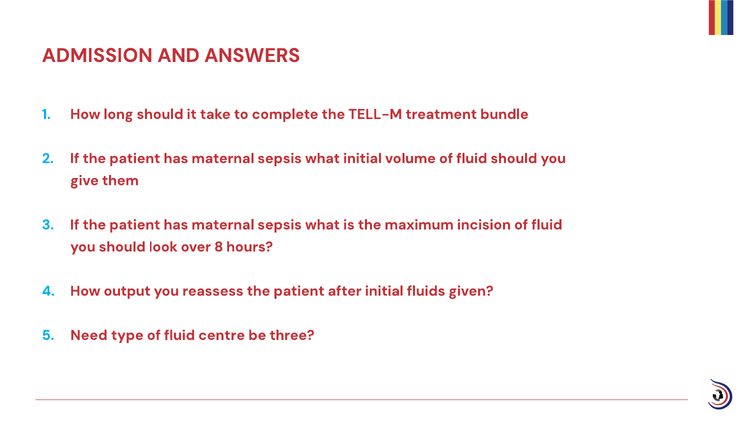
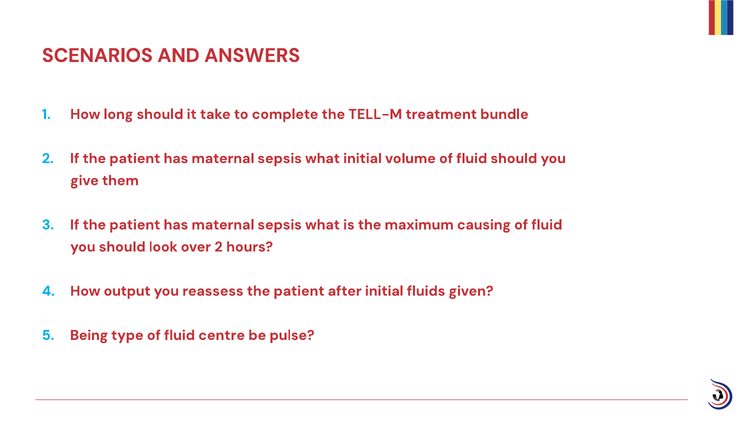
ADMISSION: ADMISSION -> SCENARIOS (97, 55)
incision: incision -> causing (484, 225)
over 8: 8 -> 2 (219, 247)
Need: Need -> Being (89, 335)
three: three -> pulse (292, 335)
